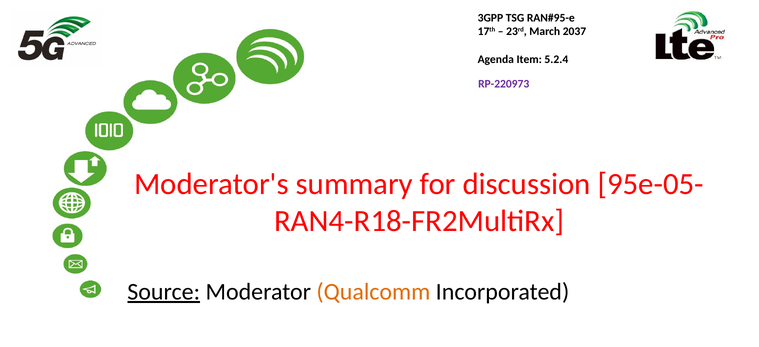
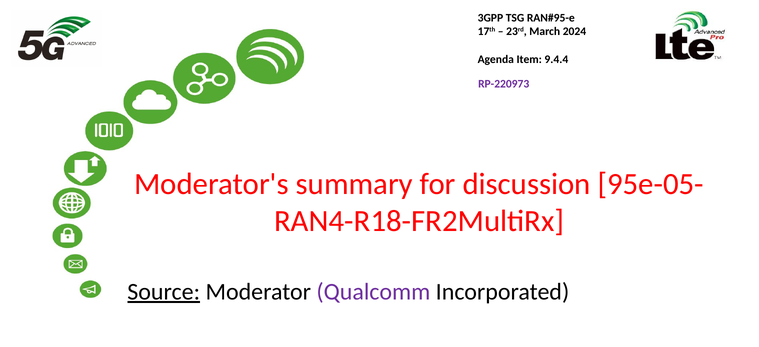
2037: 2037 -> 2024 (574, 32)
5.2.4: 5.2.4 -> 9.4.4 (556, 59)
Qualcomm colour: orange -> purple (373, 292)
